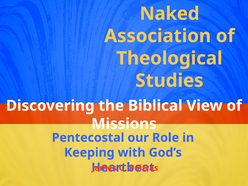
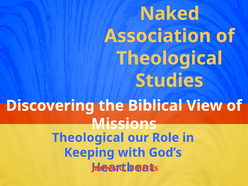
Pentecostal: Pentecostal -> Theological (88, 138)
